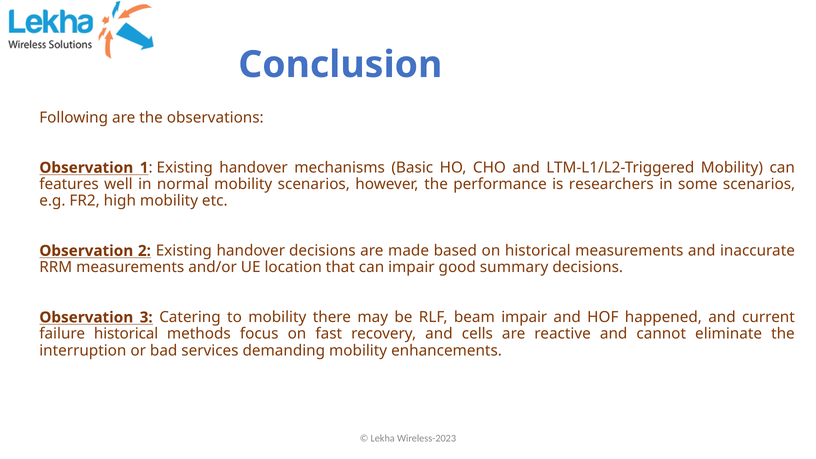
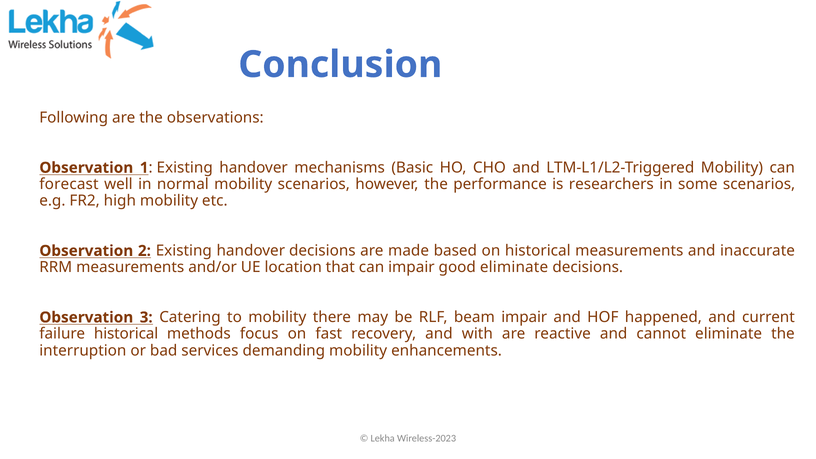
features: features -> forecast (69, 184)
good summary: summary -> eliminate (514, 267)
cells: cells -> with (477, 334)
